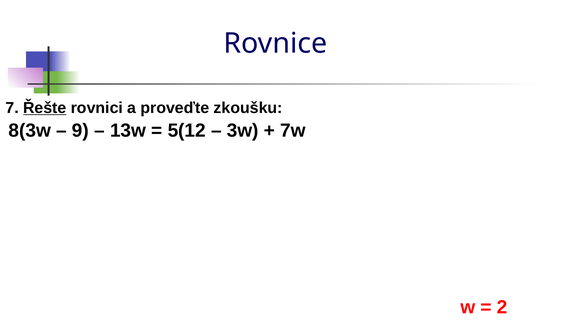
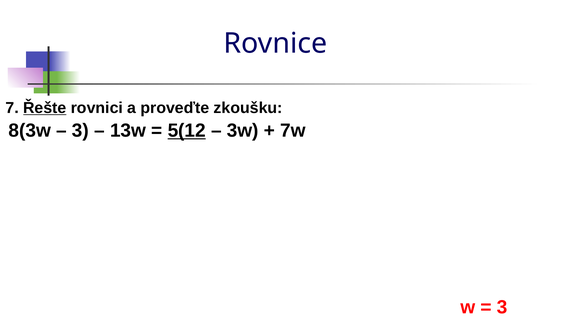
9: 9 -> 3 (80, 131)
5(12 underline: none -> present (187, 131)
2: 2 -> 3 (502, 307)
